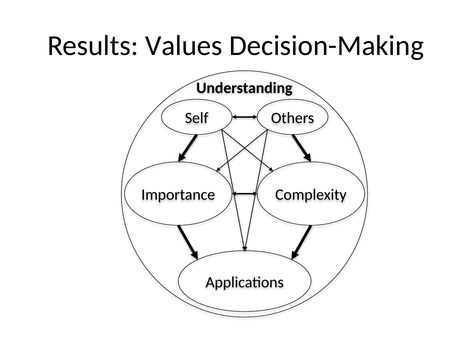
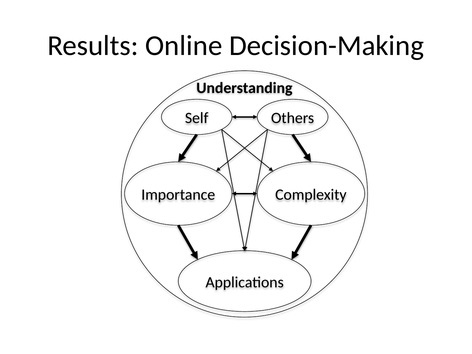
Values: Values -> Online (184, 46)
